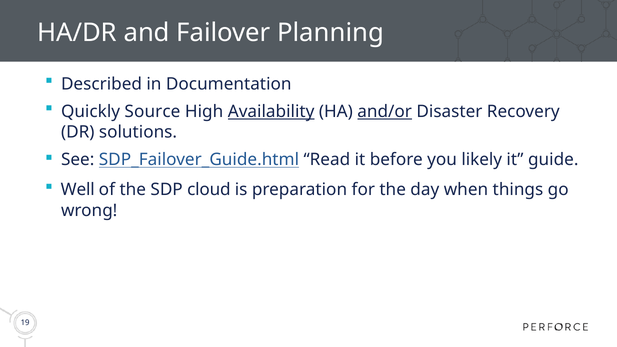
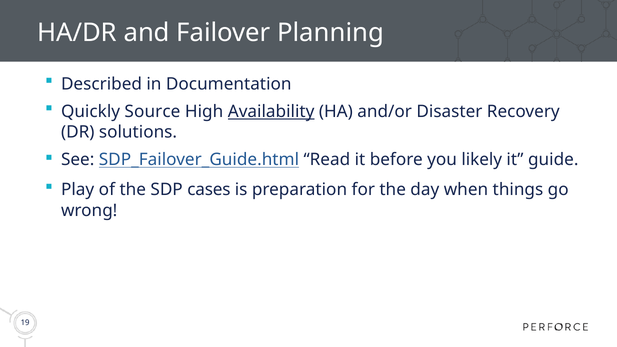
and/or underline: present -> none (385, 112)
Well: Well -> Play (78, 190)
cloud: cloud -> cases (209, 190)
